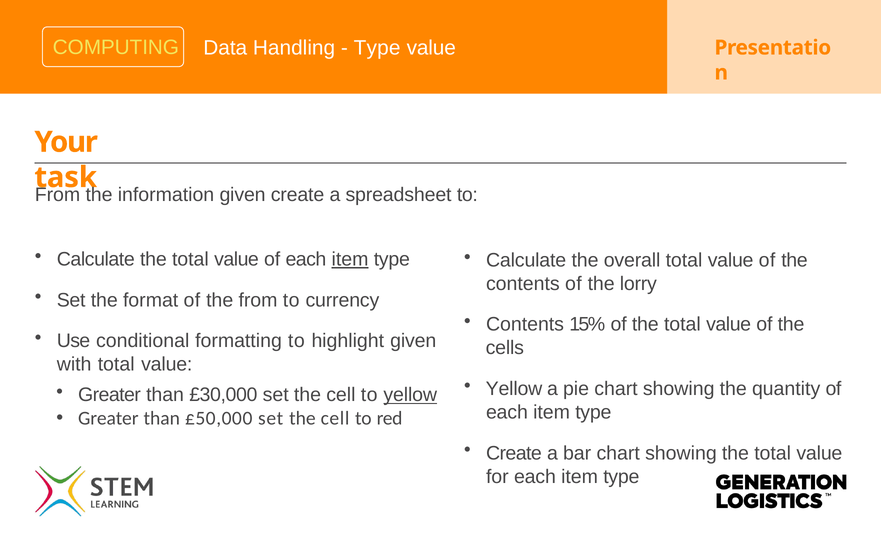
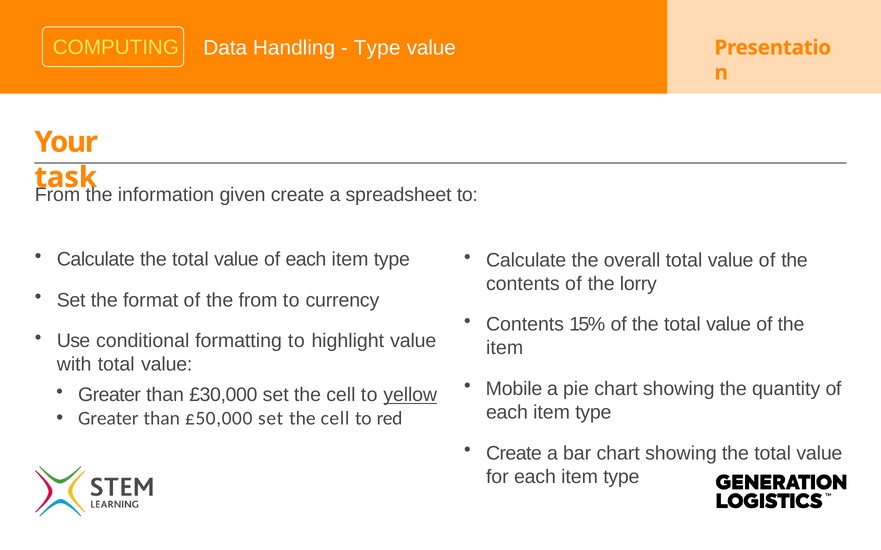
item underline: present -> none (350, 259)
highlight given: given -> value (413, 341)
cells: cells -> item (505, 348)
Yellow: Yellow -> Mobile (514, 389)
